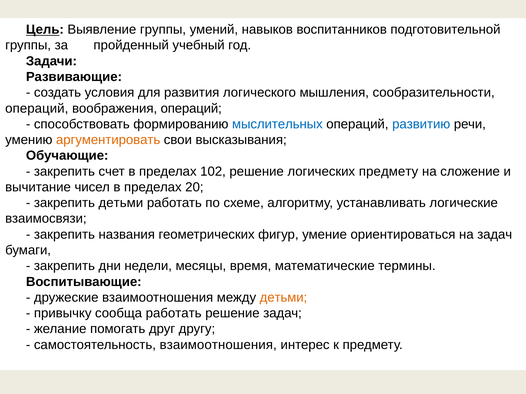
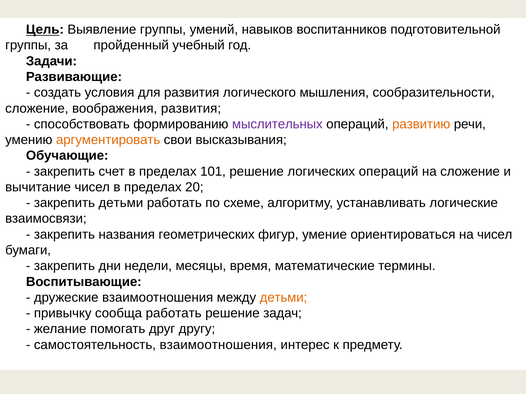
операций: операций -> сложение (37, 108)
воображения операций: операций -> развития (191, 108)
мыслительных colour: blue -> purple (277, 124)
развитию colour: blue -> orange (421, 124)
102: 102 -> 101 (213, 172)
логических предмету: предмету -> операций (389, 172)
на задач: задач -> чисел (495, 235)
